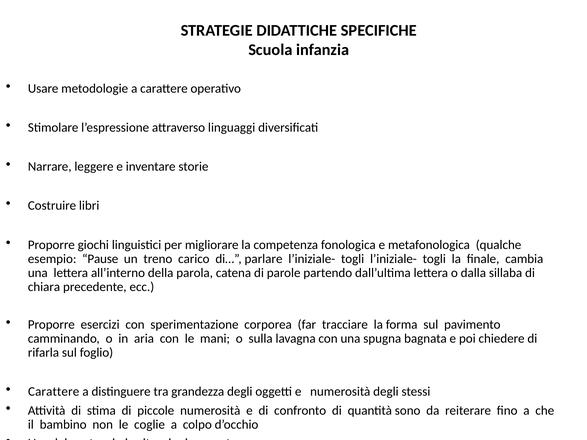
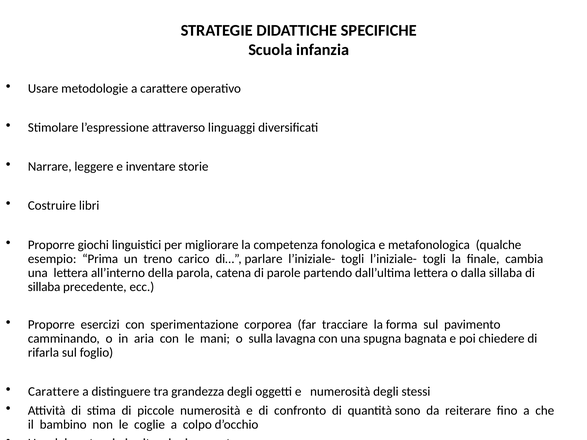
Pause: Pause -> Prima (100, 259)
chiara: chiara -> sillaba (44, 287)
